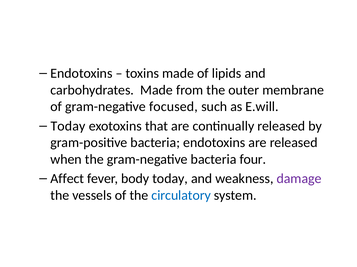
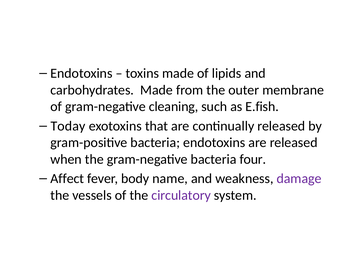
focused: focused -> cleaning (174, 107)
E.will: E.will -> E.fish (262, 107)
body today: today -> name (170, 179)
circulatory colour: blue -> purple (181, 196)
